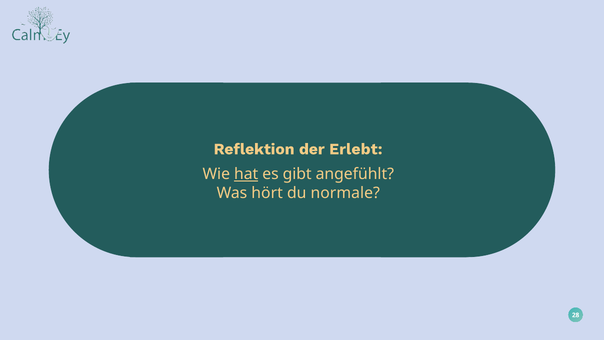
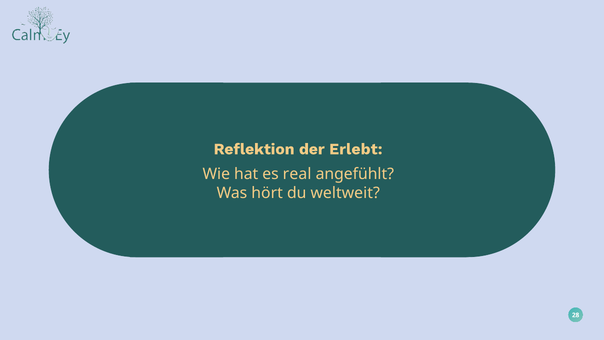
hat underline: present -> none (246, 174)
gibt: gibt -> real (297, 174)
normale: normale -> weltweit (345, 193)
